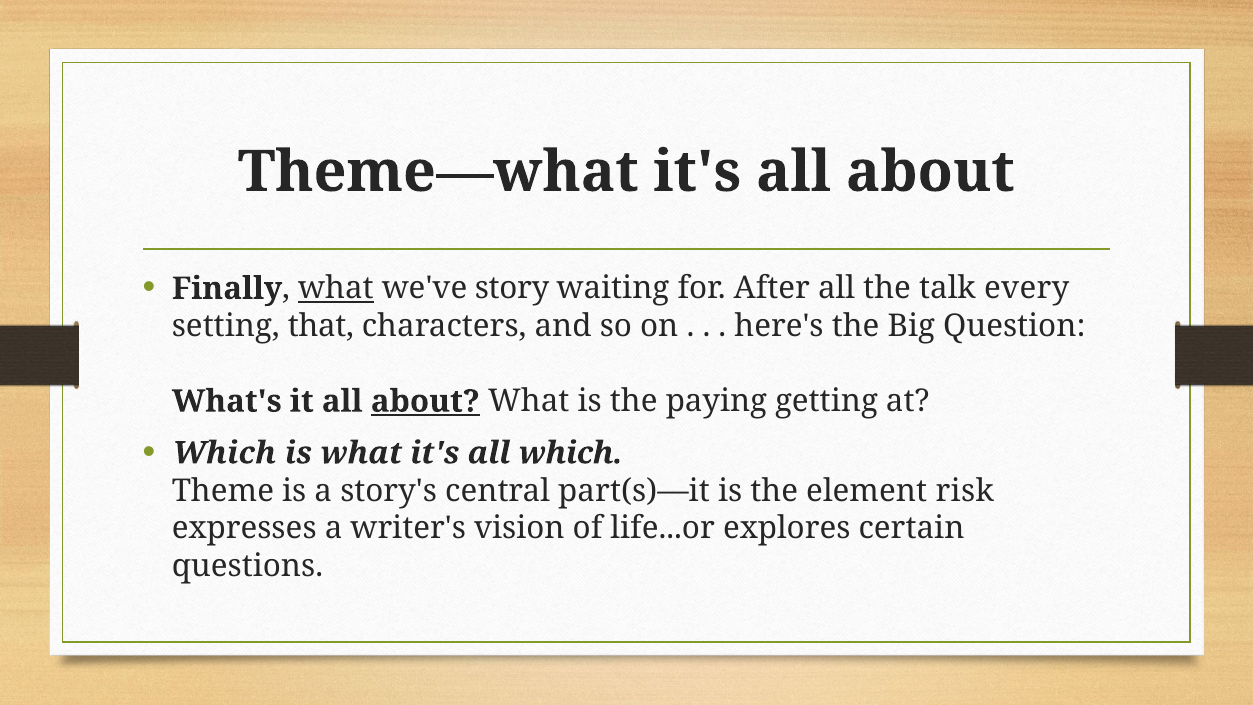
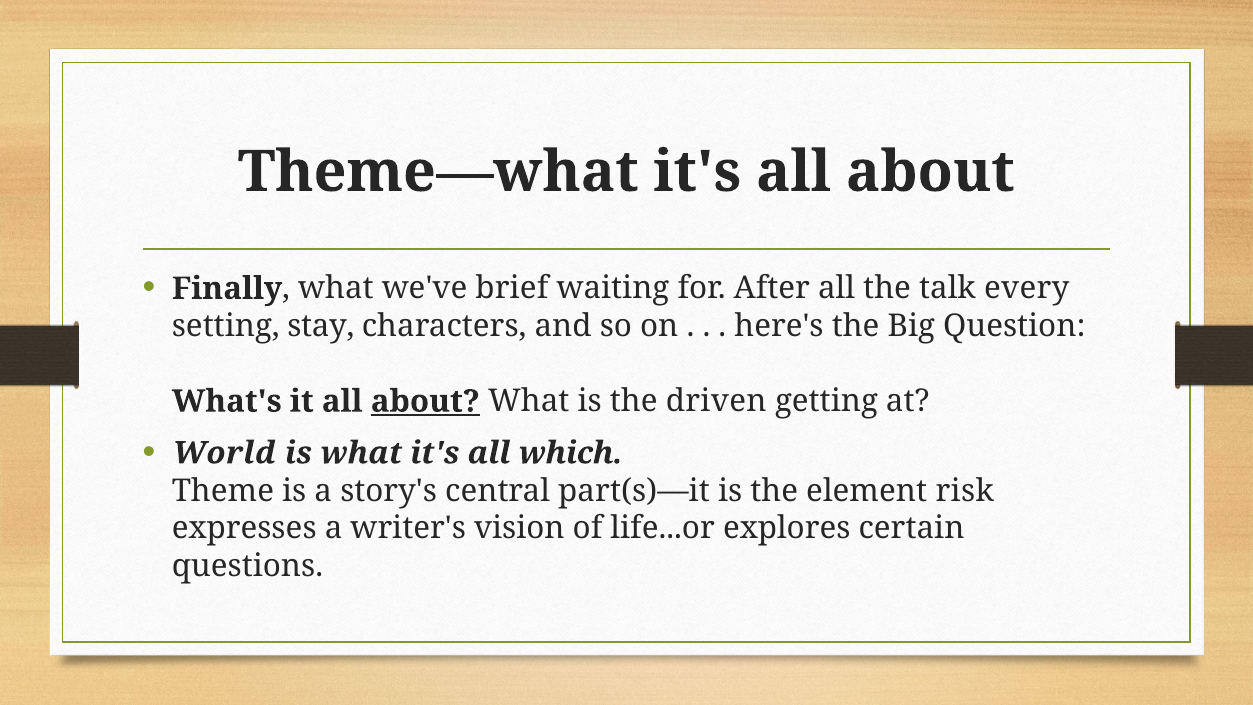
what underline: present -> none (336, 288)
story: story -> brief (512, 288)
that: that -> stay (321, 326)
paying: paying -> driven (716, 401)
Which: Which -> World (224, 453)
